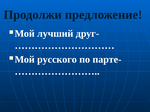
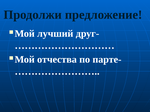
русского: русского -> отчества (57, 60)
